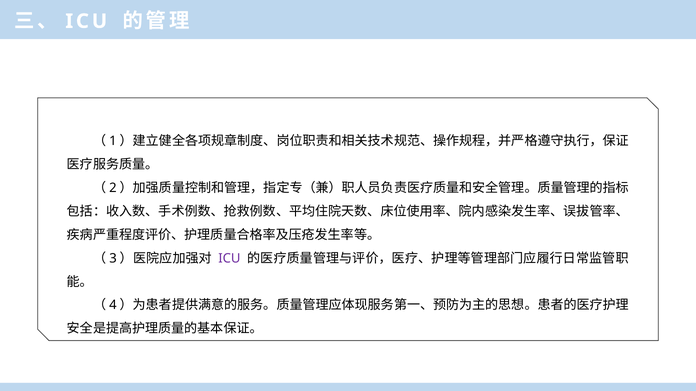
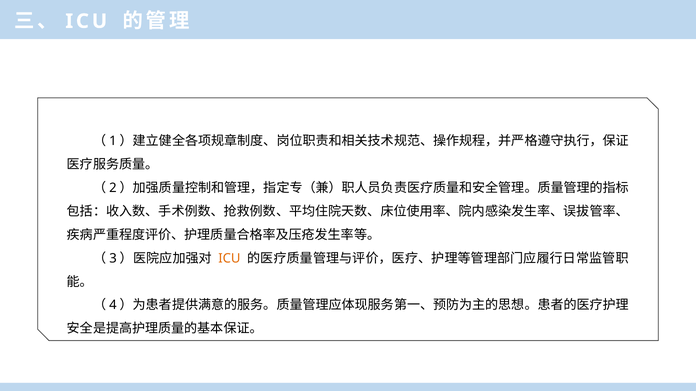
ICU colour: purple -> orange (229, 259)
